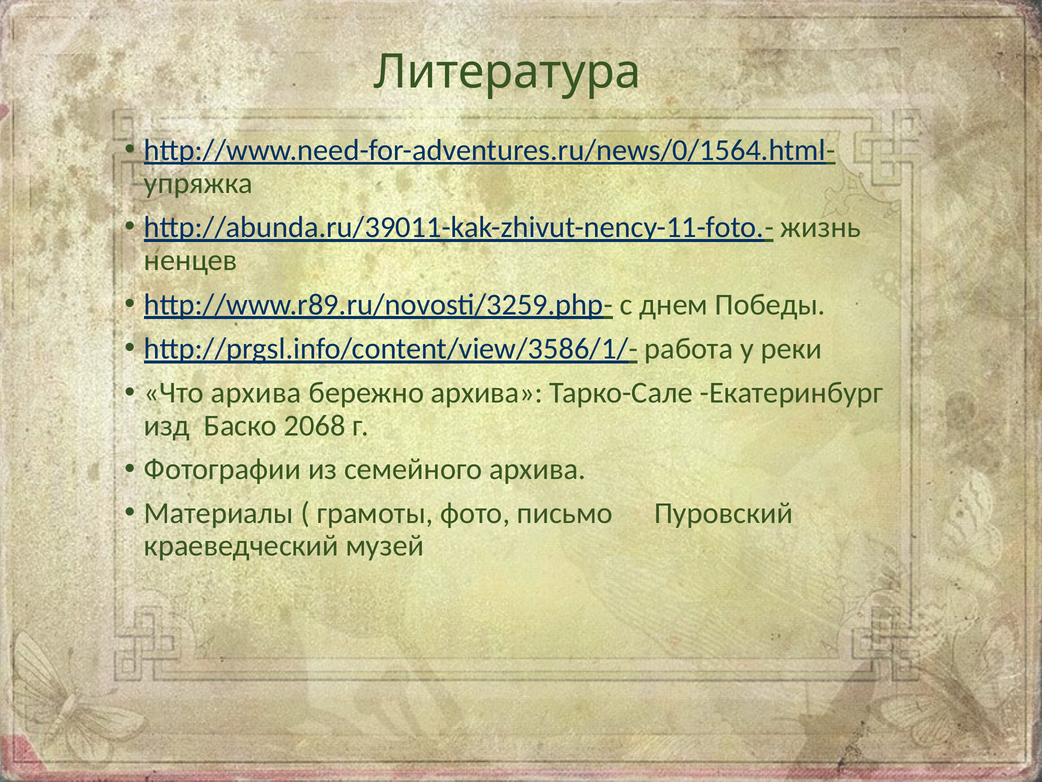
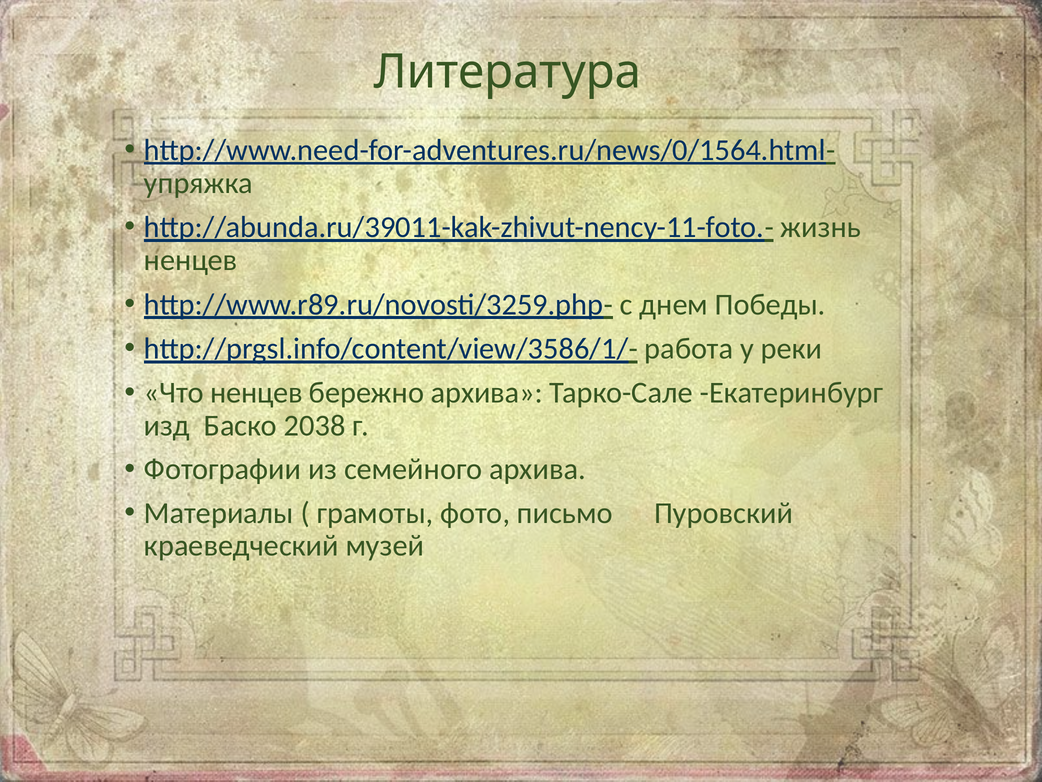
Что архива: архива -> ненцев (256, 392)
2068: 2068 -> 2038 (315, 425)
